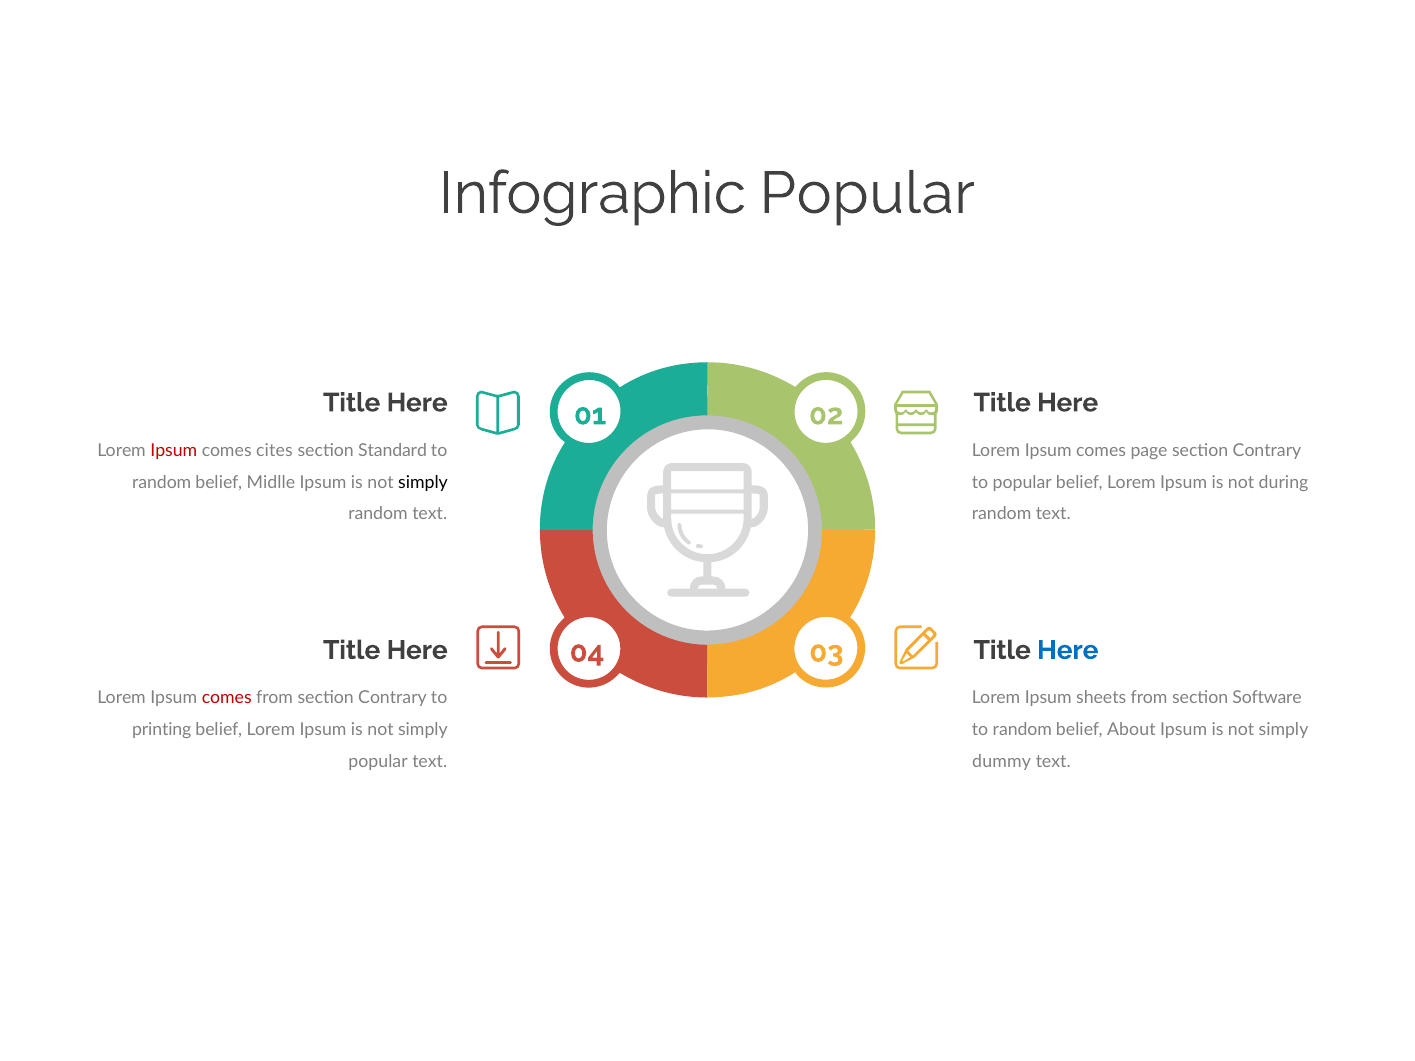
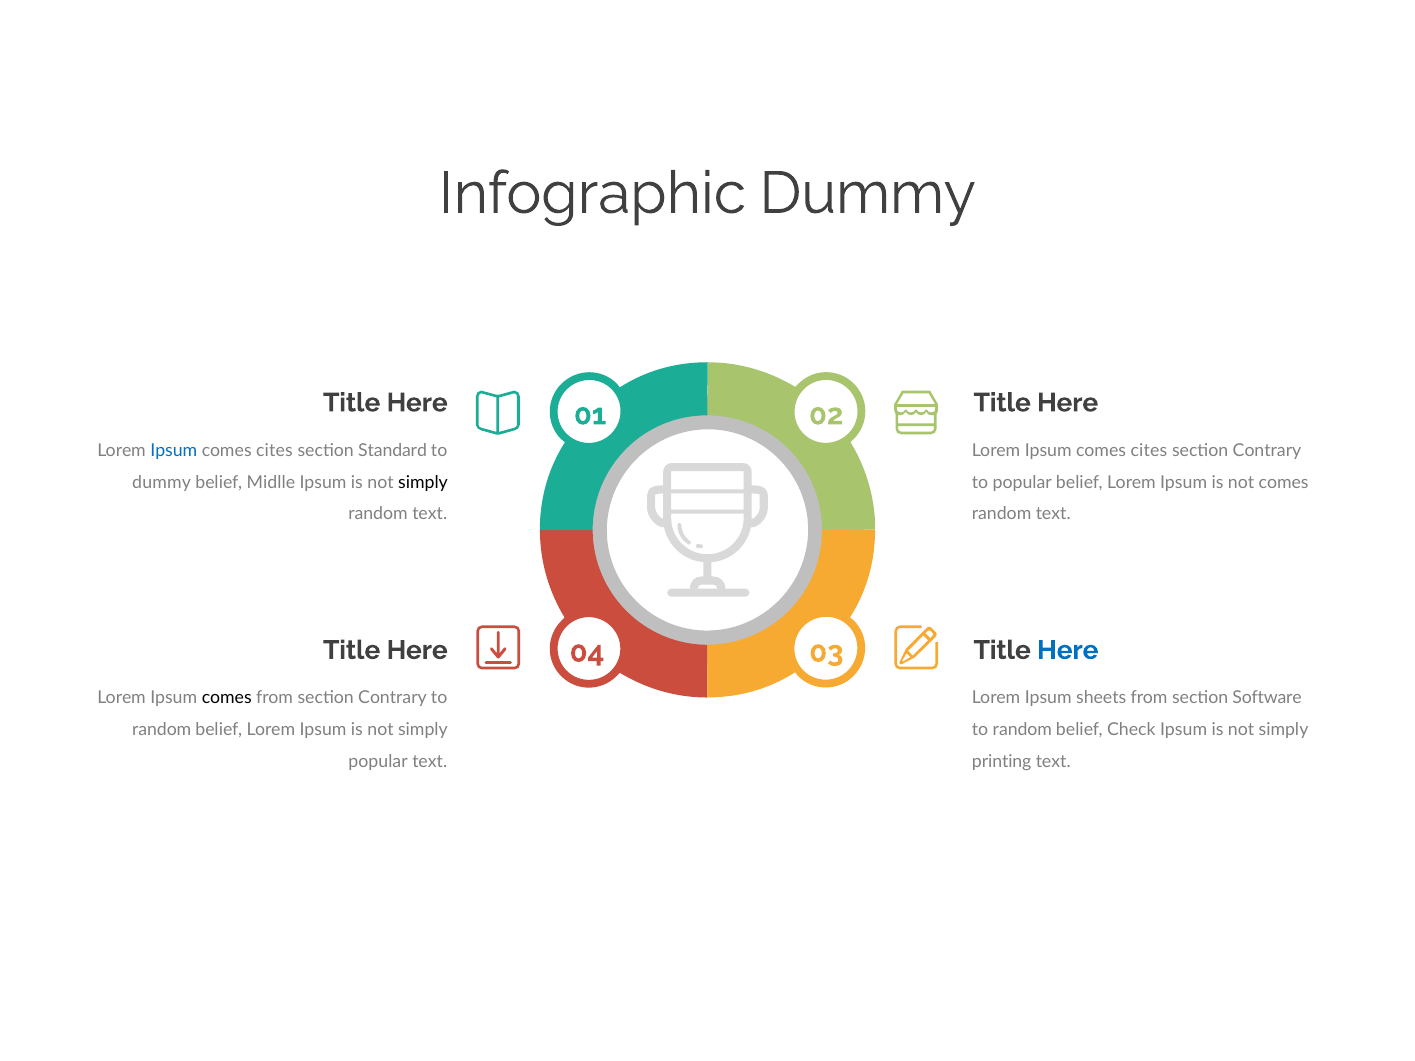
Infographic Popular: Popular -> Dummy (868, 193)
Ipsum colour: red -> blue (174, 450)
page: page -> cites (1149, 450)
random: random -> dummy (162, 482)
not during: during -> comes (1284, 482)
comes colour: red -> black (227, 698)
printing: printing -> random (162, 730)
About: About -> Check (1131, 730)
dummy: dummy -> printing (1002, 762)
